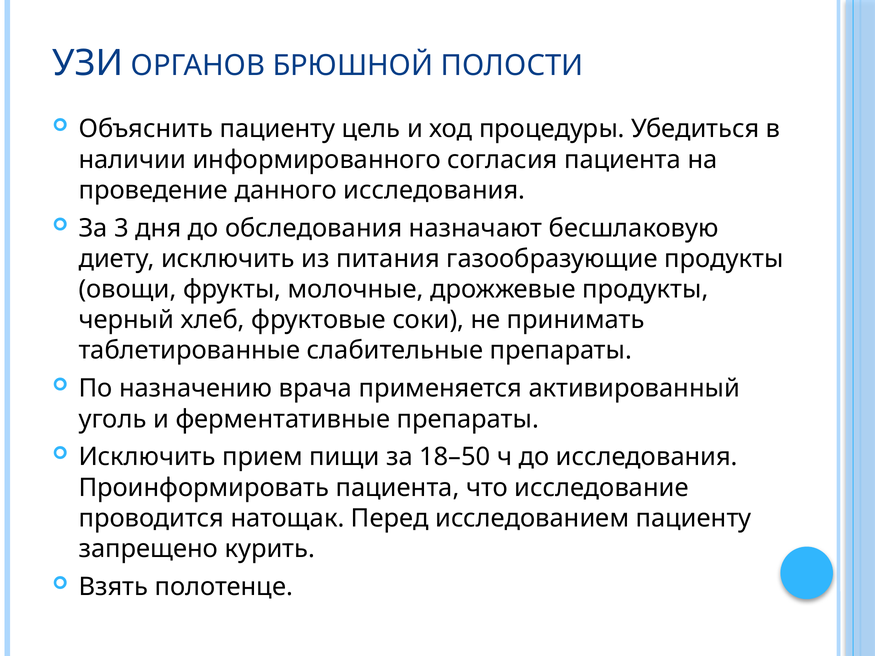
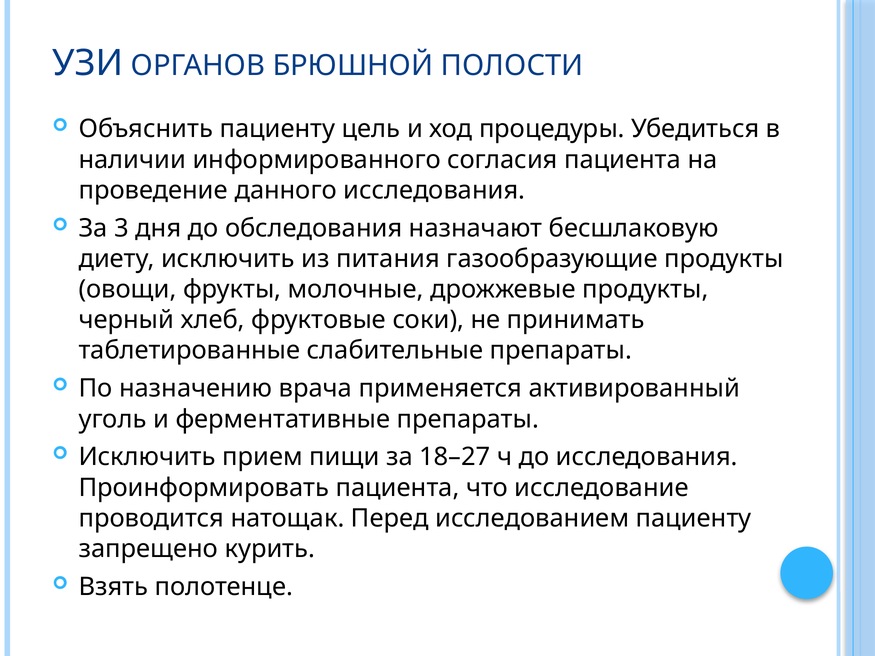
18–50: 18–50 -> 18–27 (455, 457)
